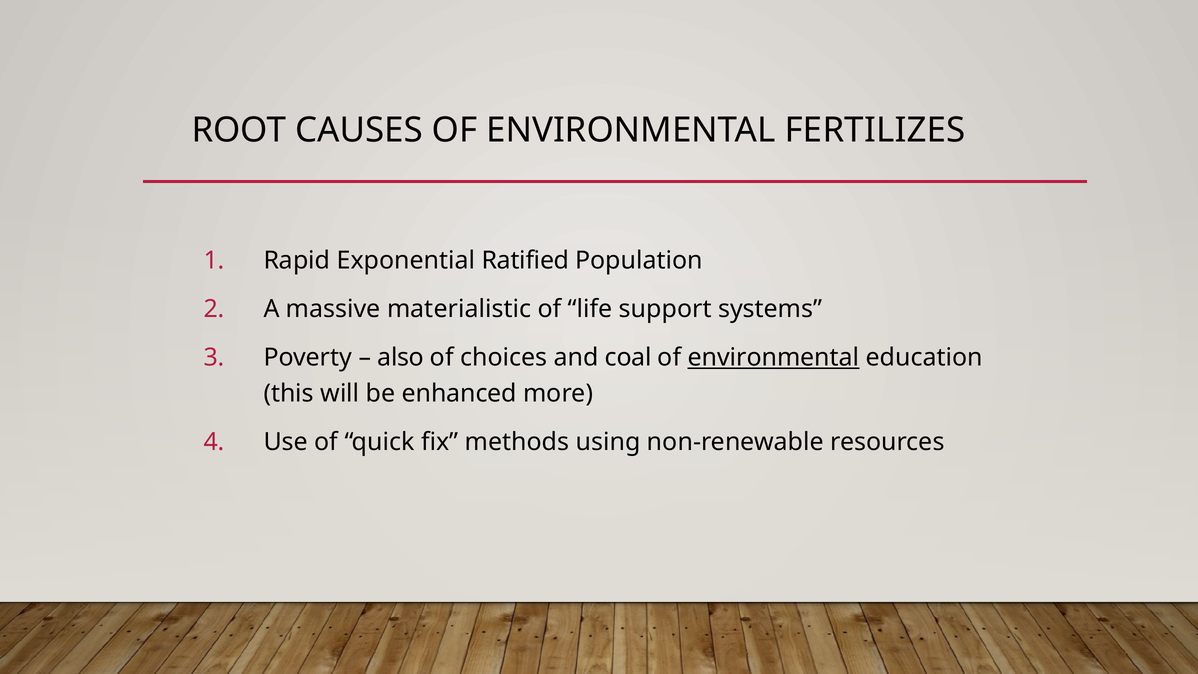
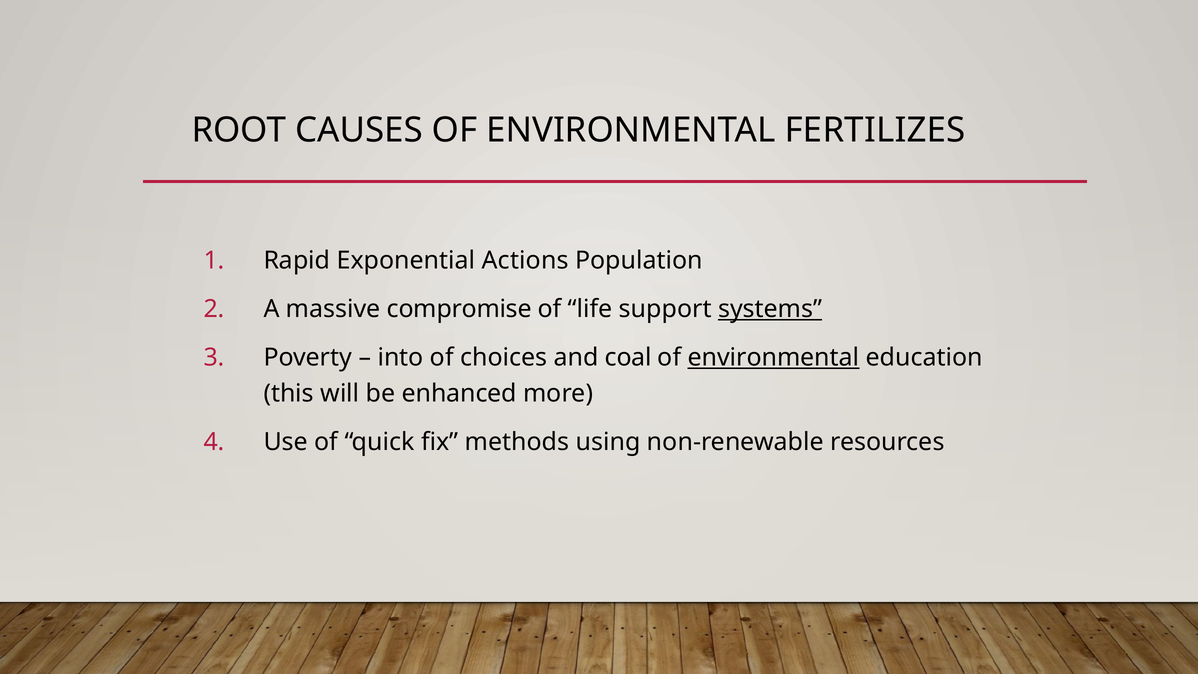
Ratified: Ratified -> Actions (525, 261)
materialistic: materialistic -> compromise (459, 309)
systems underline: none -> present (770, 309)
also: also -> into (401, 357)
